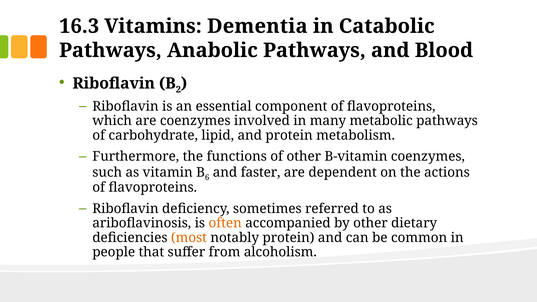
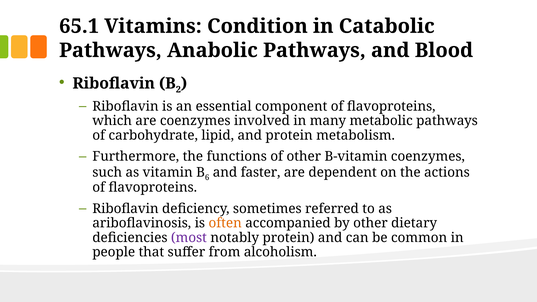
16.3: 16.3 -> 65.1 (79, 26)
Dementia: Dementia -> Condition (257, 26)
most colour: orange -> purple (189, 238)
